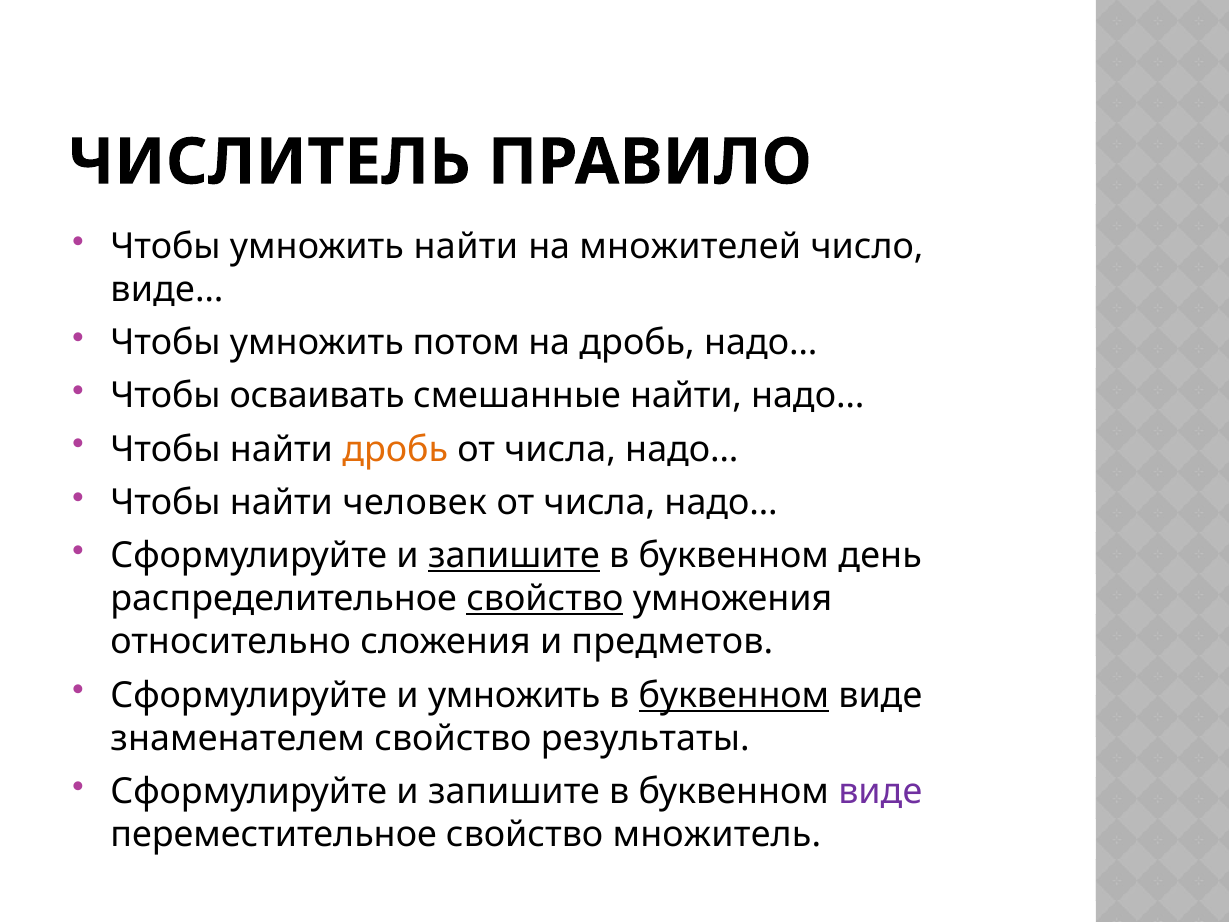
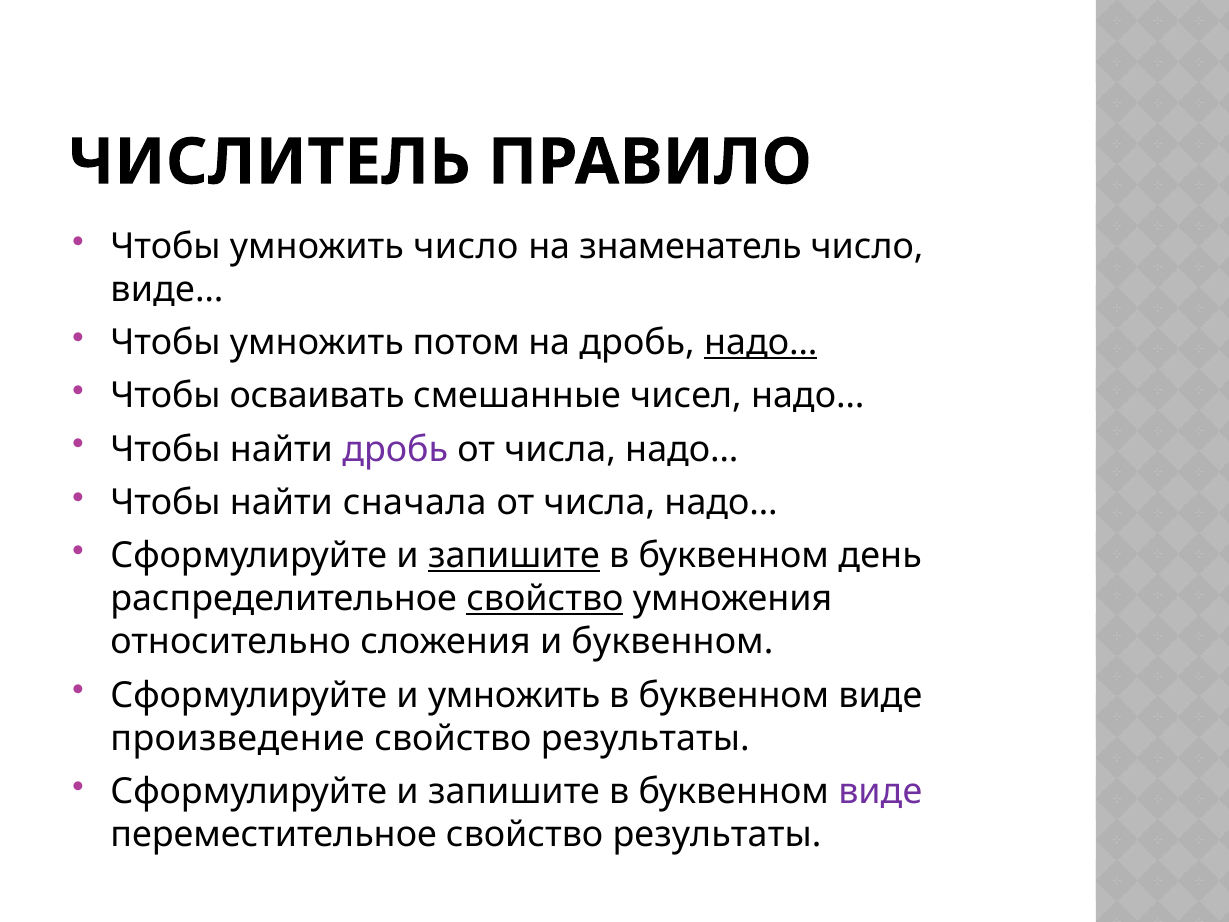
умножить найти: найти -> число (466, 246)
множителей: множителей -> знаменатель (691, 246)
надо… underline: none -> present (761, 343)
смешанные найти: найти -> чисел (686, 396)
дробь colour: orange -> purple (395, 449)
человек: человек -> сначала (415, 503)
и предметов: предметов -> буквенном (672, 642)
буквенном underline: present -> none (734, 695)
знаменателем: знаменателем -> произведение (238, 738)
переместительное свойство множитель: множитель -> результаты (717, 834)
